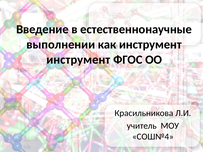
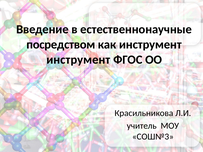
выполнении: выполнении -> посредством (61, 45)
СОШ№4: СОШ№4 -> СОШ№3 (153, 137)
